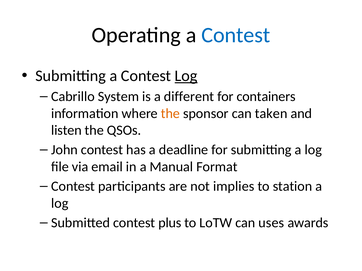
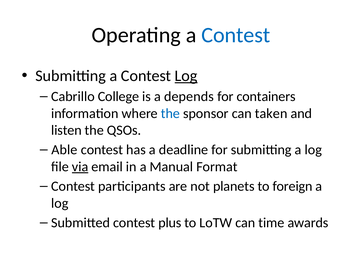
System: System -> College (118, 97)
different: different -> depends (189, 97)
the colour: orange -> blue (170, 114)
John: John -> Able (64, 150)
via underline: none -> present (80, 167)
implies: implies -> planets (234, 187)
station: station -> foreign (293, 187)
uses: uses -> time (271, 223)
